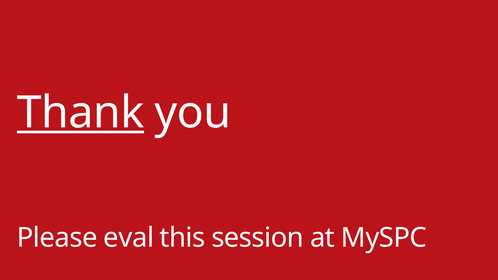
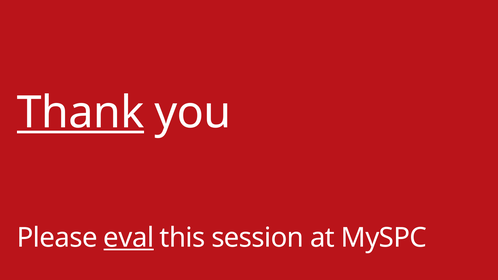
eval underline: none -> present (129, 238)
